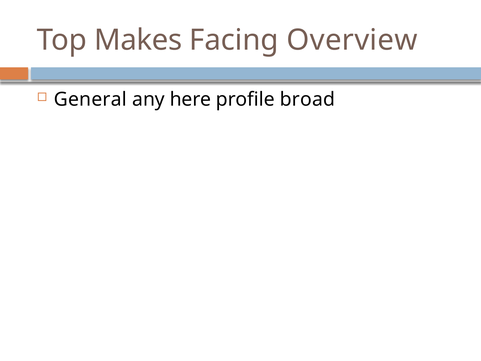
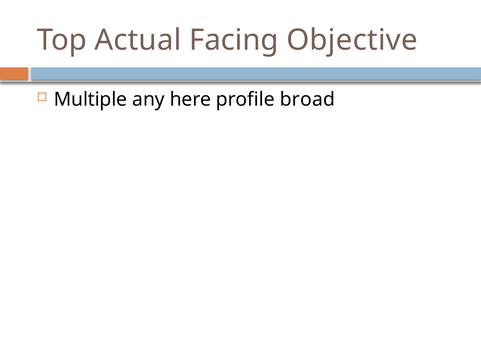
Makes: Makes -> Actual (138, 40)
Overview: Overview -> Objective (352, 40)
General: General -> Multiple (91, 100)
